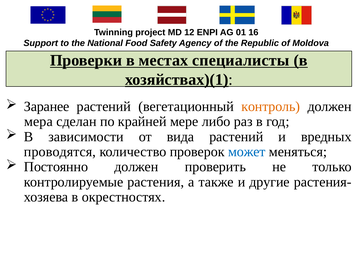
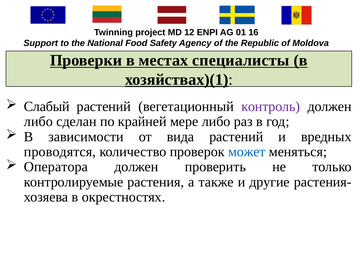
Заранее: Заранее -> Слабый (47, 106)
контроль colour: orange -> purple (271, 106)
мера: мера -> либо (38, 122)
Постоянно: Постоянно -> Оператора (56, 167)
